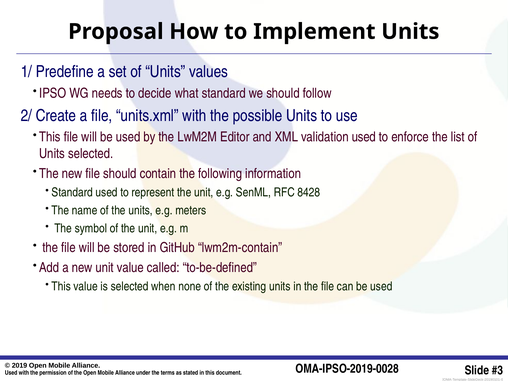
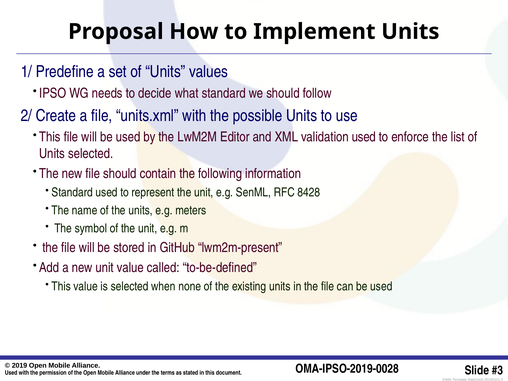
lwm2m-contain: lwm2m-contain -> lwm2m-present (240, 248)
